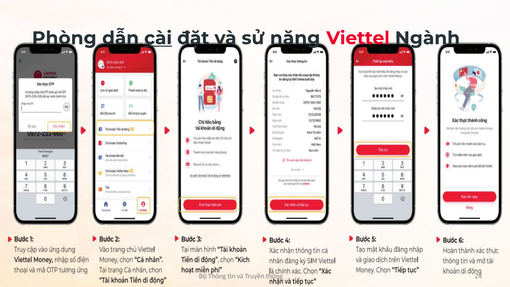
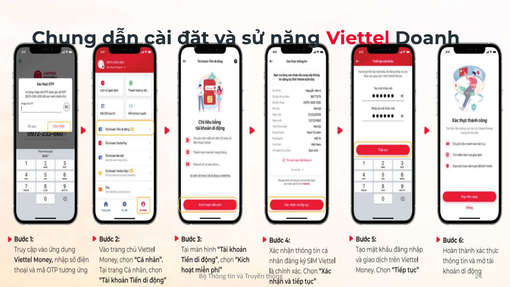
Phòng: Phòng -> Chung (64, 38)
cài underline: present -> none (158, 38)
Ngành: Ngành -> Doanh (427, 38)
